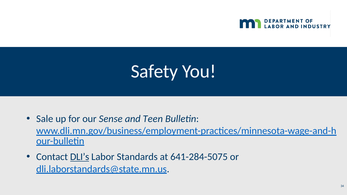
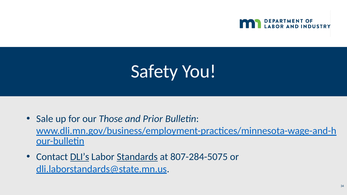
Sense: Sense -> Those (111, 119)
Teen: Teen -> Prior (153, 119)
Standards underline: none -> present (137, 157)
641-284-5075: 641-284-5075 -> 807-284-5075 (199, 157)
